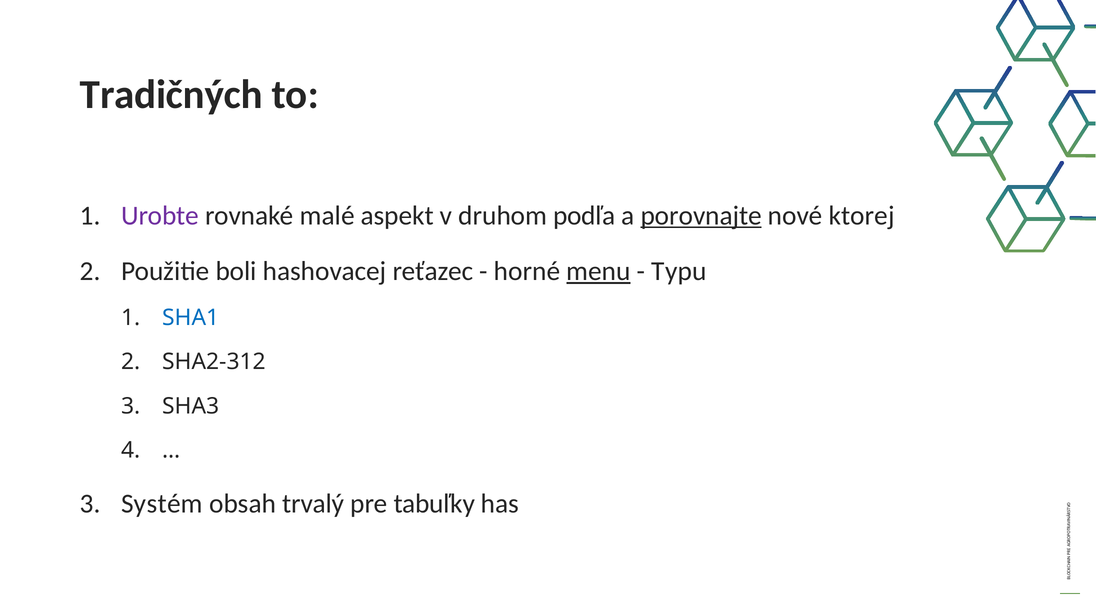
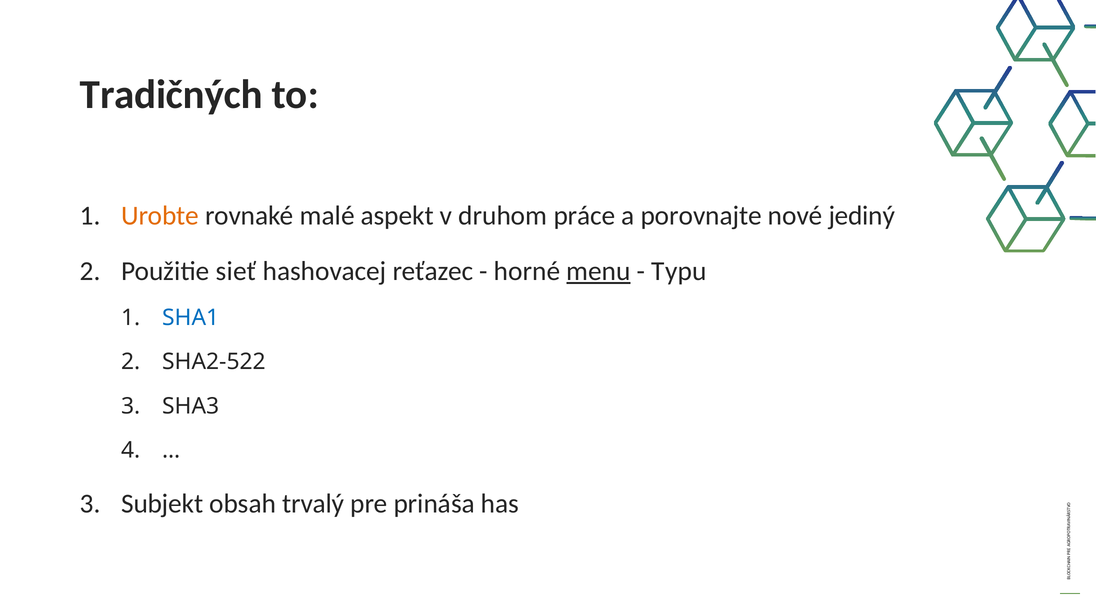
Urobte colour: purple -> orange (160, 216)
podľa: podľa -> práce (584, 216)
porovnajte underline: present -> none (701, 216)
ktorej: ktorej -> jediný (862, 216)
boli: boli -> sieť (236, 271)
SHA2-312: SHA2-312 -> SHA2-522 (214, 362)
Systém: Systém -> Subjekt (162, 504)
tabuľky: tabuľky -> prináša (434, 504)
